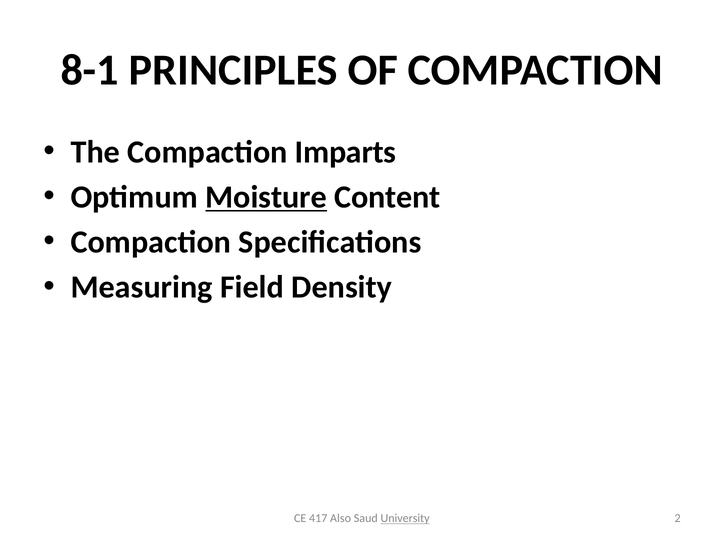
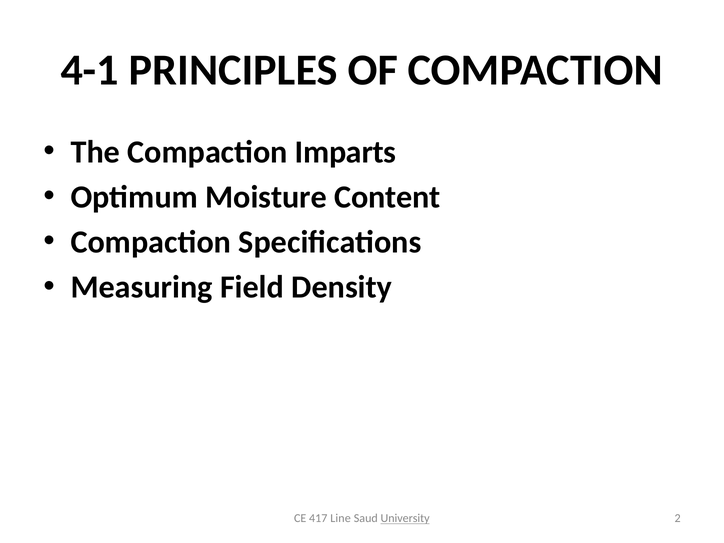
8-1: 8-1 -> 4-1 (90, 70)
Moisture underline: present -> none (266, 197)
Also: Also -> Line (341, 518)
